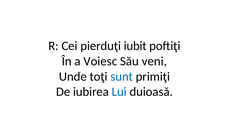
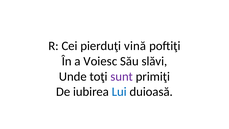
iubit: iubit -> vină (135, 46)
veni: veni -> slăvi (154, 61)
sunt colour: blue -> purple (122, 76)
